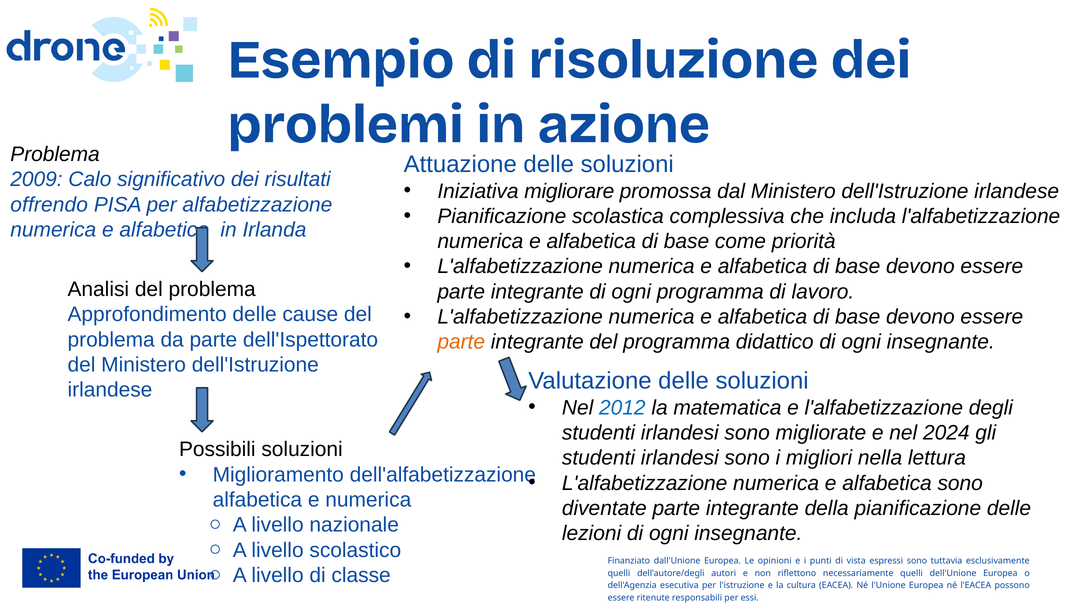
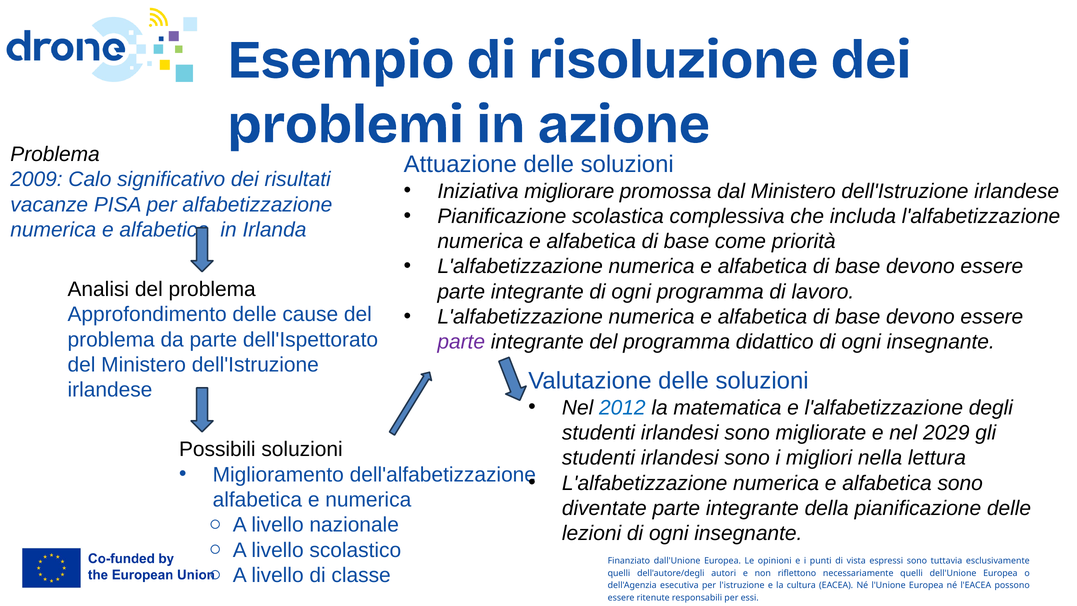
offrendo: offrendo -> vacanze (49, 205)
parte colour: orange -> purple (461, 342)
2024: 2024 -> 2029 (946, 433)
